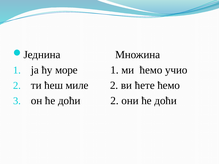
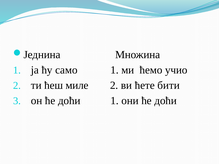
море: море -> само (66, 70)
ћете ћемо: ћемо -> бити (169, 85)
доћи 2: 2 -> 1 (115, 101)
